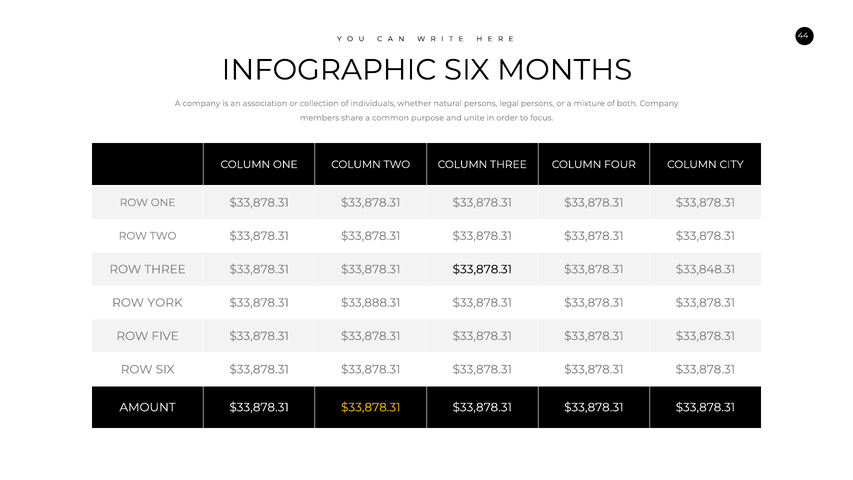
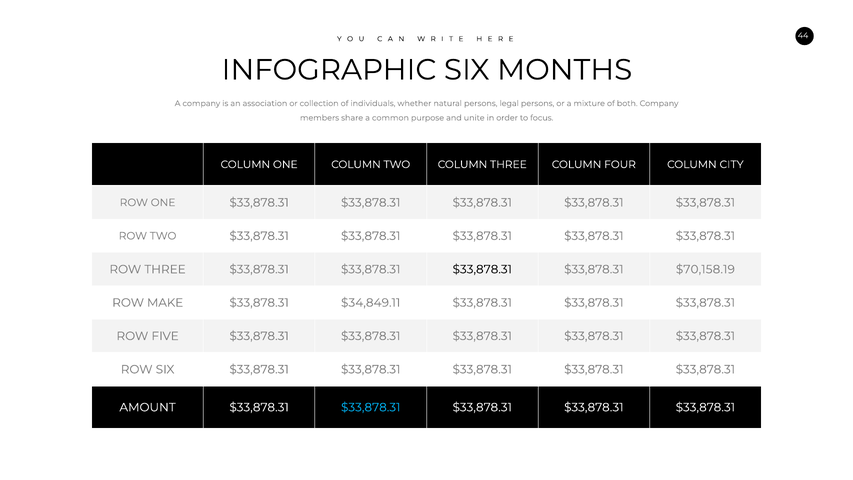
$33,848.31: $33,848.31 -> $70,158.19 (705, 269)
YORK: YORK -> MAKE (165, 303)
$33,888.31: $33,888.31 -> $34,849.11 (371, 303)
$33,878.31 colour: yellow -> light blue (371, 407)
